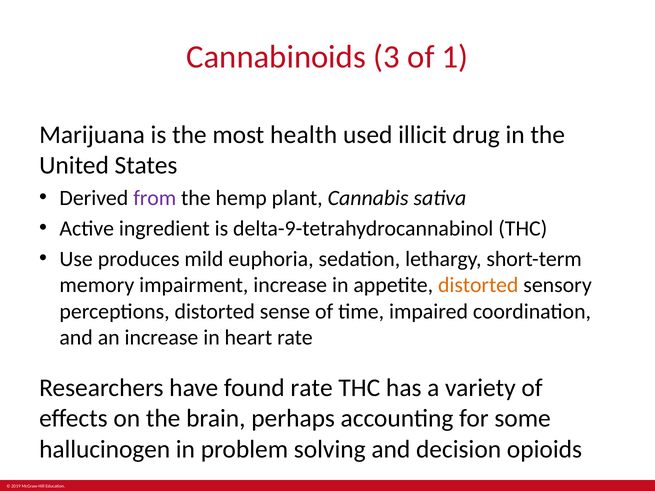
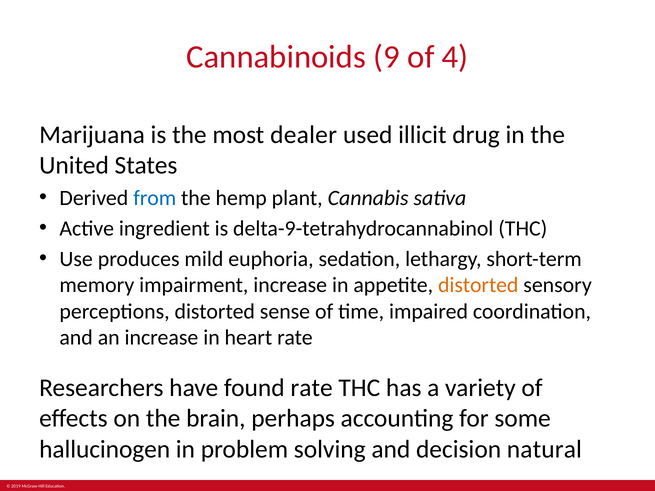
3: 3 -> 9 (387, 57)
1: 1 -> 4 (455, 57)
health: health -> dealer (304, 135)
from colour: purple -> blue (155, 198)
opioids: opioids -> natural (544, 449)
